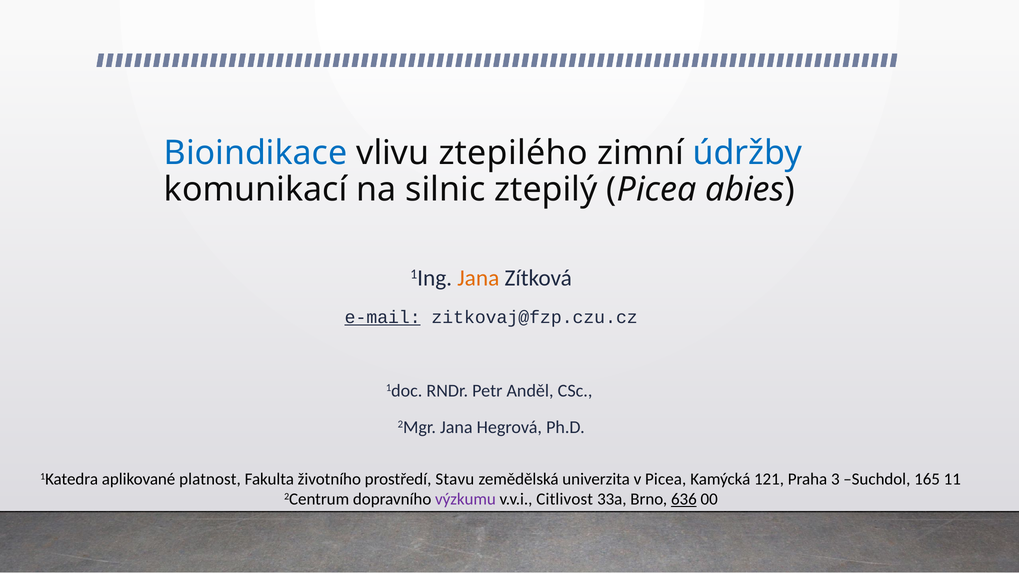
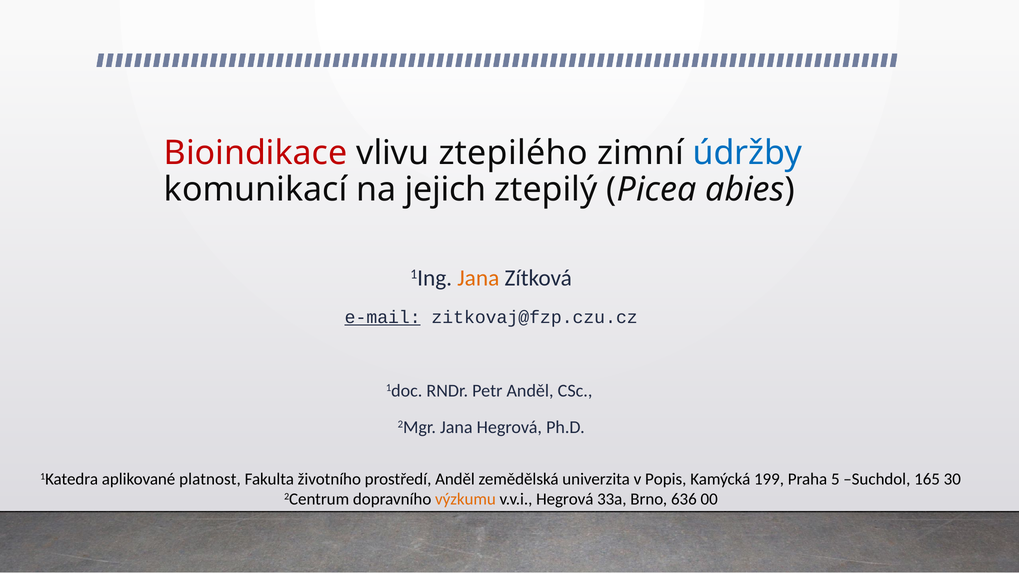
Bioindikace colour: blue -> red (256, 153)
silnic: silnic -> jejich (445, 190)
prostředí Stavu: Stavu -> Anděl (455, 479)
v Picea: Picea -> Popis (666, 479)
121: 121 -> 199 (769, 479)
3: 3 -> 5 (835, 479)
11: 11 -> 30 (952, 479)
výzkumu colour: purple -> orange (465, 500)
v.v.i Citlivost: Citlivost -> Hegrová (565, 500)
636 underline: present -> none (684, 500)
